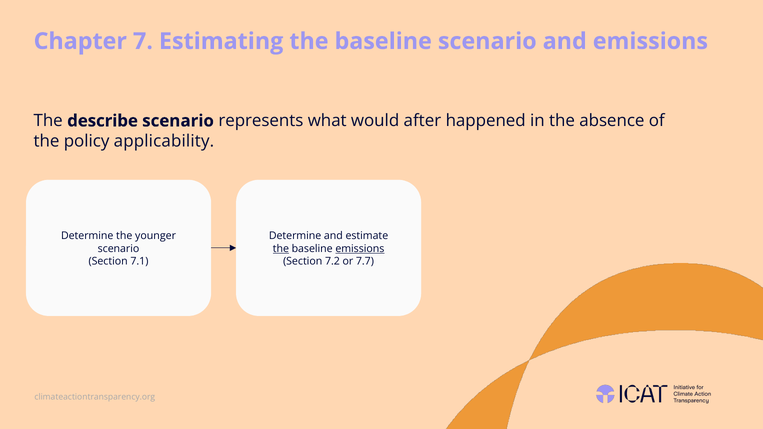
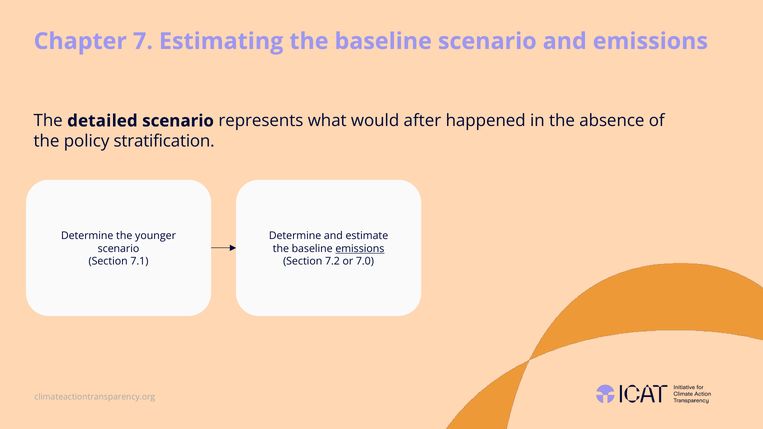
describe: describe -> detailed (102, 121)
applicability: applicability -> stratification (164, 141)
the underline: present -> none (281, 249)
7.7: 7.7 -> 7.0 (365, 261)
